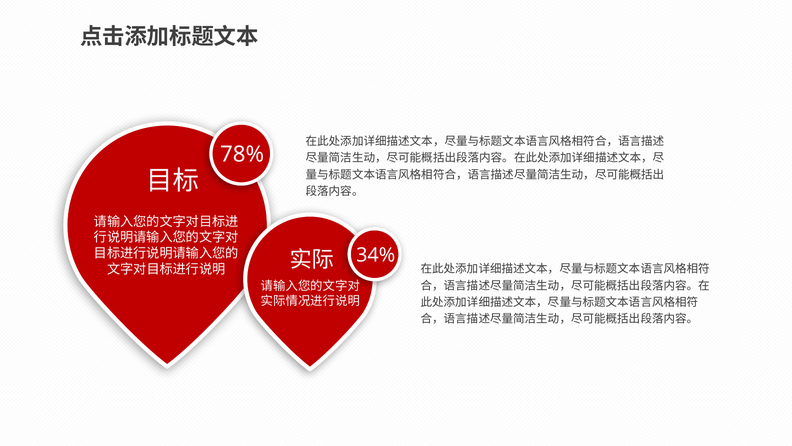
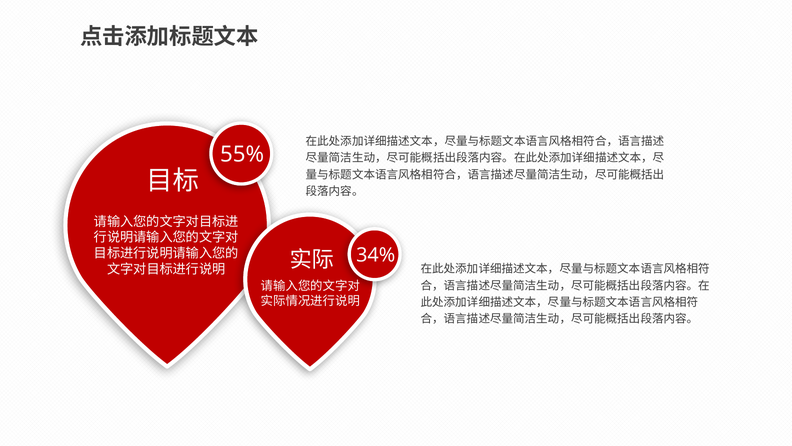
78%: 78% -> 55% (242, 154)
